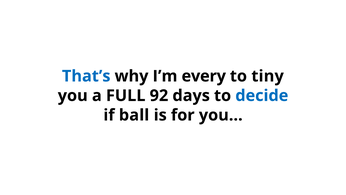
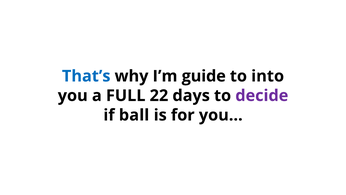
every: every -> guide (204, 76)
tiny: tiny -> into (268, 76)
92: 92 -> 22 (159, 95)
decide colour: blue -> purple (262, 95)
